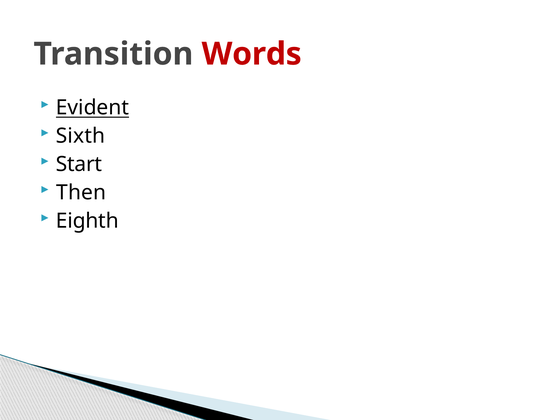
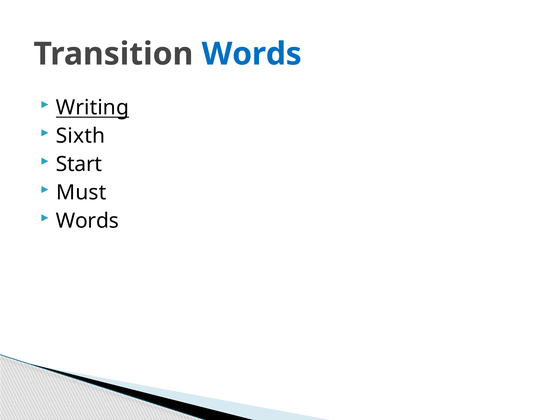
Words colour: red -> blue (252, 54)
Evident: Evident -> Writing (92, 108)
Then: Then -> Must (81, 193)
Eighth: Eighth -> Words (87, 221)
